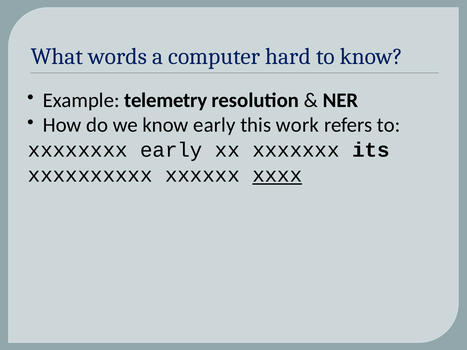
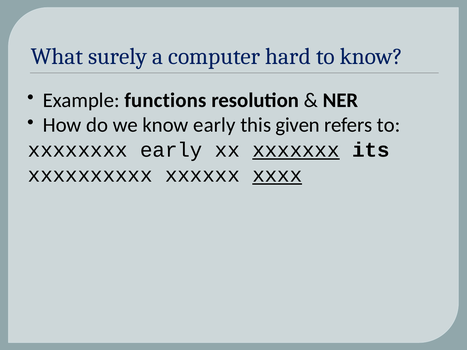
words: words -> surely (118, 57)
telemetry: telemetry -> functions (165, 100)
work: work -> given (298, 125)
xxxxxxx underline: none -> present (296, 150)
